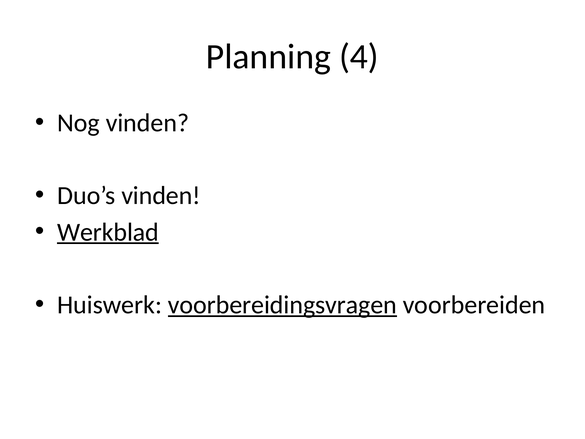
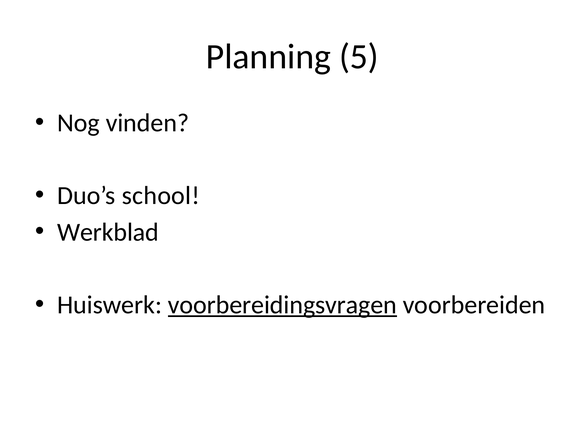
4: 4 -> 5 (359, 57)
Duo’s vinden: vinden -> school (161, 196)
Werkblad underline: present -> none (108, 232)
